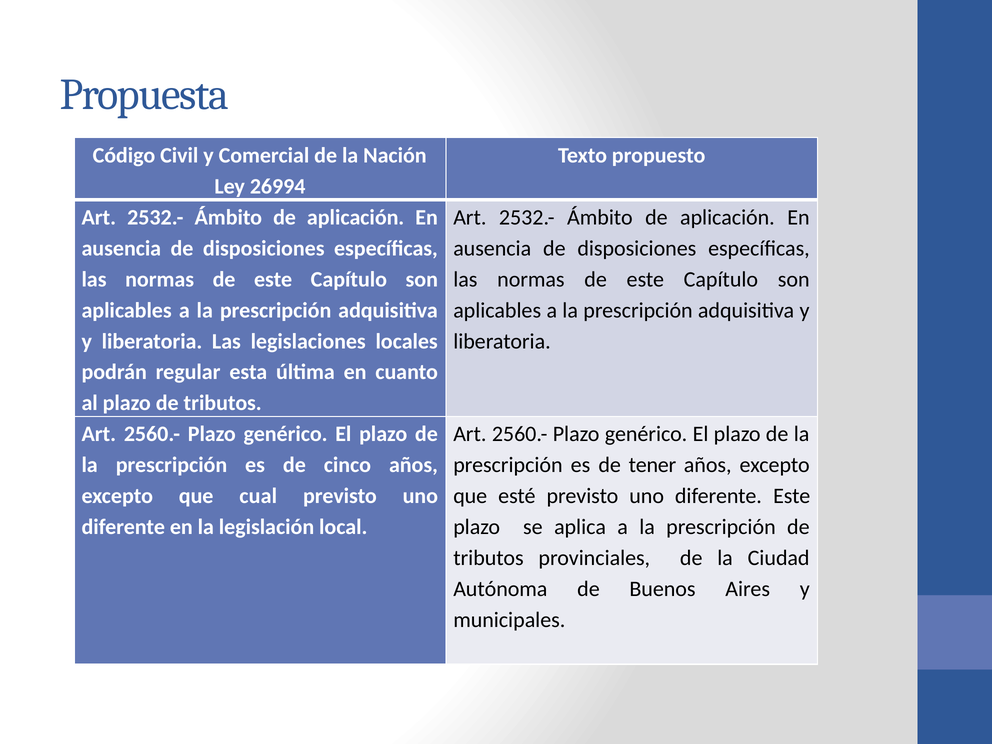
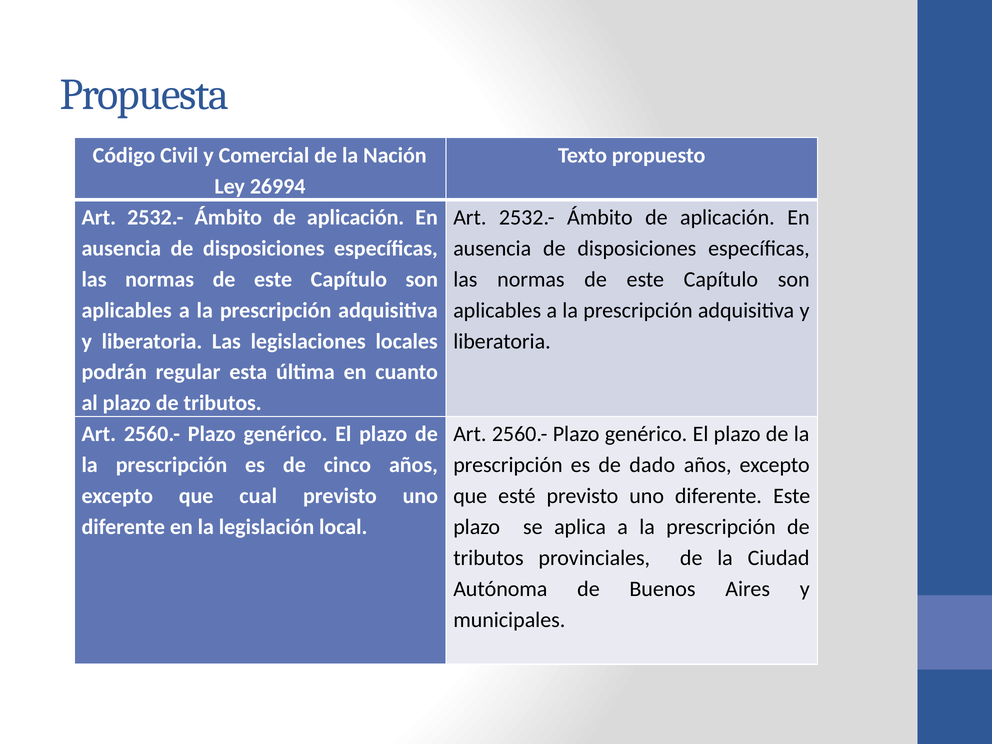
tener: tener -> dado (652, 465)
